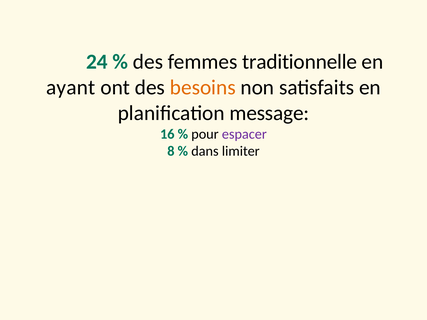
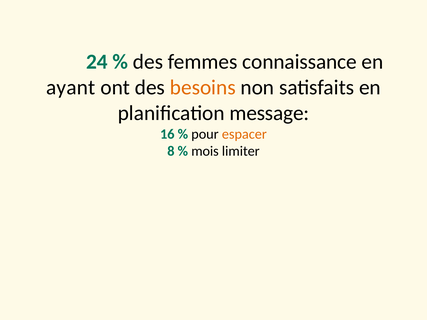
traditionnelle: traditionnelle -> connaissance (300, 62)
espacer colour: purple -> orange (244, 134)
dans: dans -> mois (205, 151)
